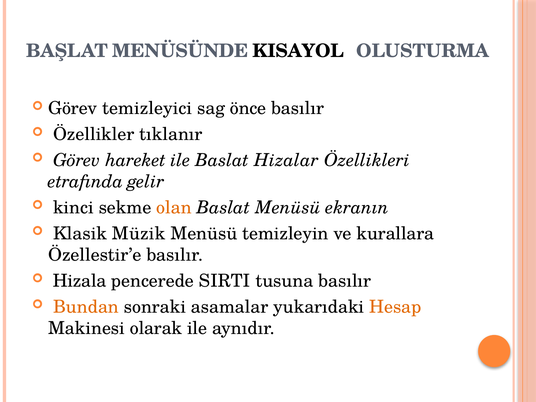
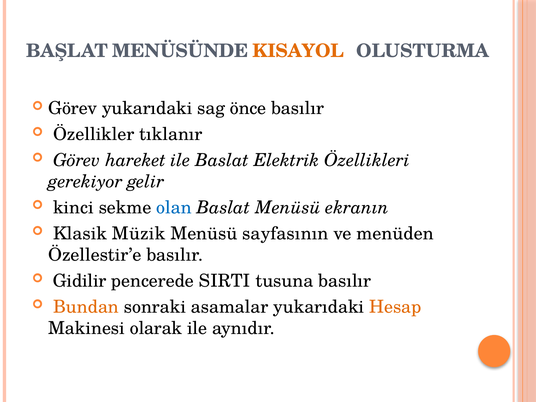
KISAYOL colour: black -> orange (298, 51)
Görev temizleyici: temizleyici -> yukarıdaki (147, 108)
Hizalar: Hizalar -> Elektrik (287, 160)
etrafında: etrafında -> gerekiyor (85, 182)
olan colour: orange -> blue (174, 208)
temizleyin: temizleyin -> sayfasının (285, 234)
kurallara: kurallara -> menüden (395, 234)
Hizala: Hizala -> Gidilir (80, 281)
